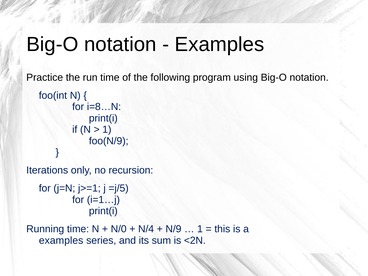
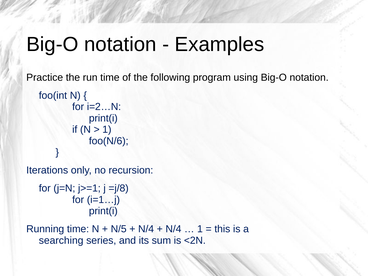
i=8…N: i=8…N -> i=2…N (104, 107)
foo(N/9: foo(N/9 -> foo(N/6 (109, 141)
=j/5: =j/5 -> =j/8 (119, 188)
N/0: N/0 -> N/5 (119, 229)
N/9: N/9 -> N/4 (173, 229)
examples: examples -> searching (61, 240)
